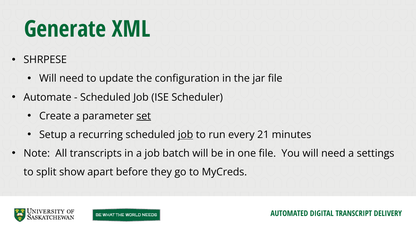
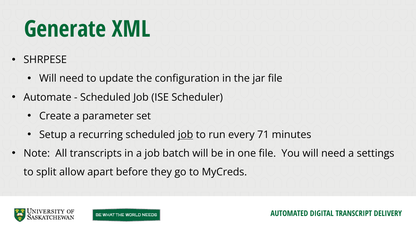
set underline: present -> none (144, 116)
21: 21 -> 71 (263, 135)
show: show -> allow (72, 172)
